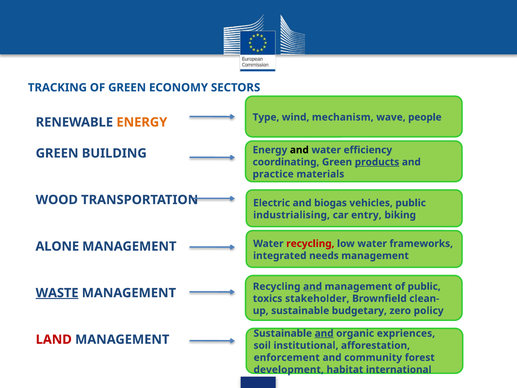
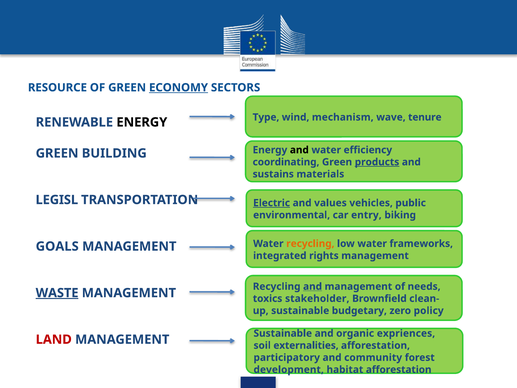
TRACKING: TRACKING -> RESOURCE (57, 88)
ECONOMY underline: none -> present (179, 88)
people: people -> tenure (425, 117)
ENERGY colour: orange -> black (142, 122)
practice: practice -> sustains (273, 174)
WOOD: WOOD -> LEGISL (57, 200)
Electric underline: none -> present (272, 203)
biogas: biogas -> values (330, 203)
industrialising: industrialising -> environmental (292, 215)
recycling colour: red -> orange (310, 243)
ALONE: ALONE -> GOALS (57, 246)
needs: needs -> rights (324, 256)
of public: public -> needs (424, 286)
and underline: present -> none (324, 333)
institutional: institutional -> externalities (306, 345)
enforcement: enforcement -> participatory (287, 357)
habitat international: international -> afforestation (399, 369)
